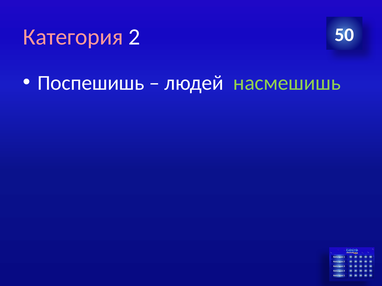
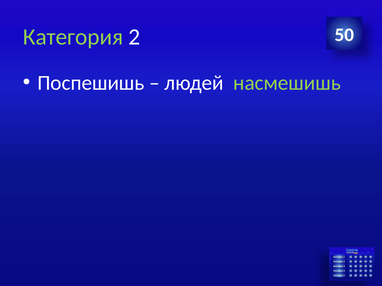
Категория colour: pink -> light green (73, 37)
